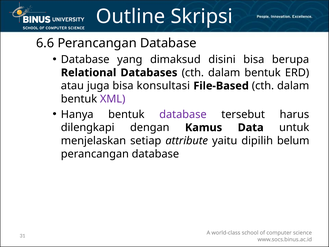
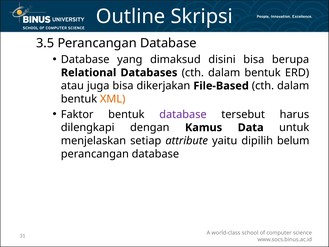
6.6: 6.6 -> 3.5 (45, 43)
konsultasi: konsultasi -> dikerjakan (163, 86)
XML colour: purple -> orange (113, 99)
Hanya: Hanya -> Faktor (77, 114)
